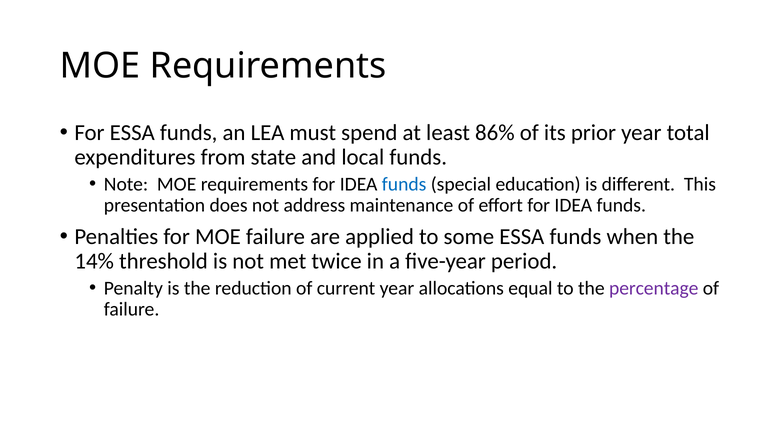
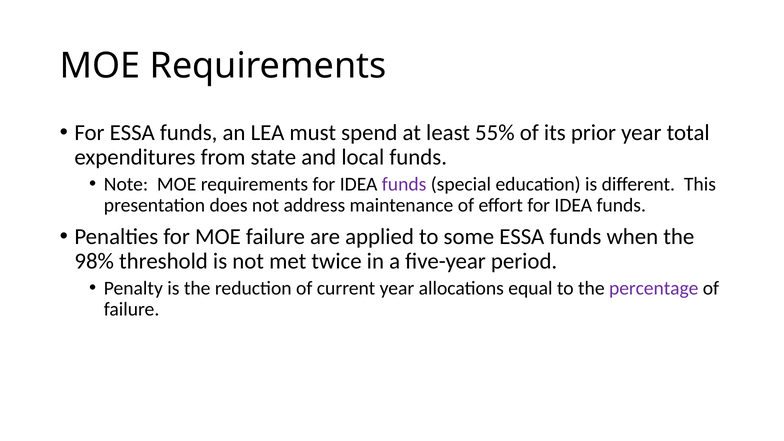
86%: 86% -> 55% (495, 133)
funds colour: blue -> purple (404, 184)
14%: 14% -> 98% (94, 261)
